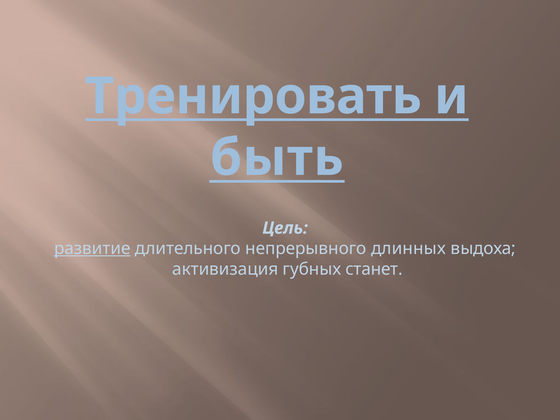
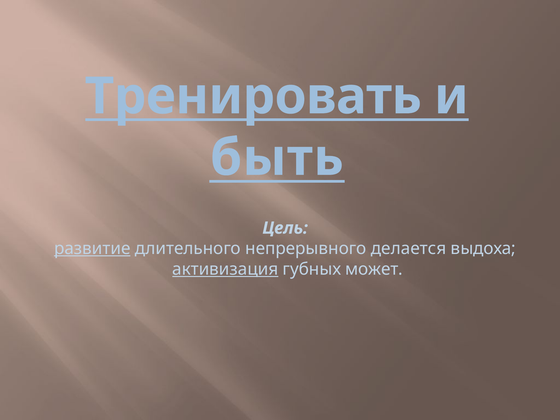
длинных: длинных -> делается (409, 249)
активизация underline: none -> present (225, 269)
станет: станет -> может (374, 269)
